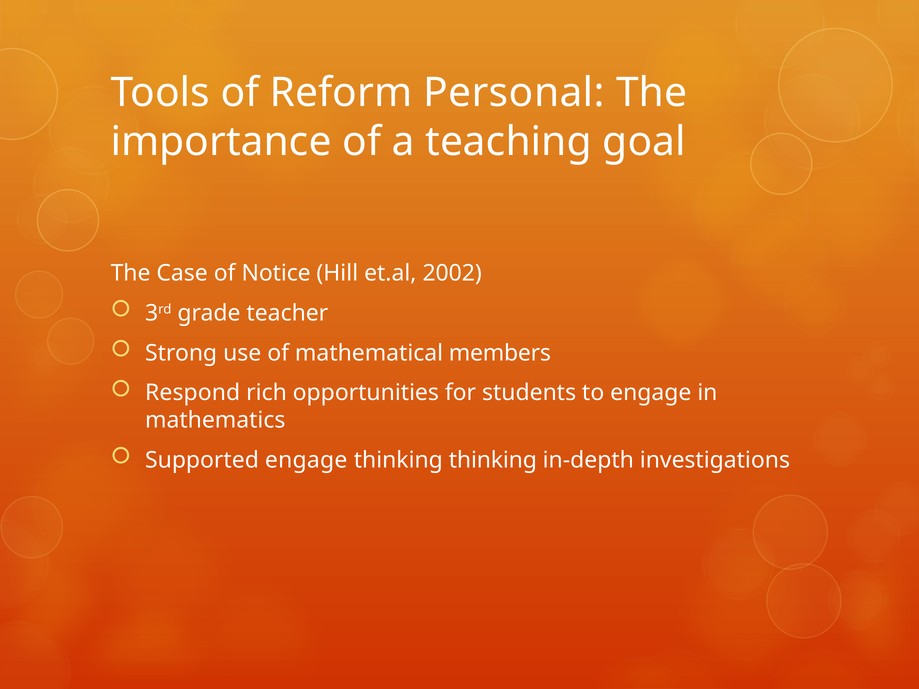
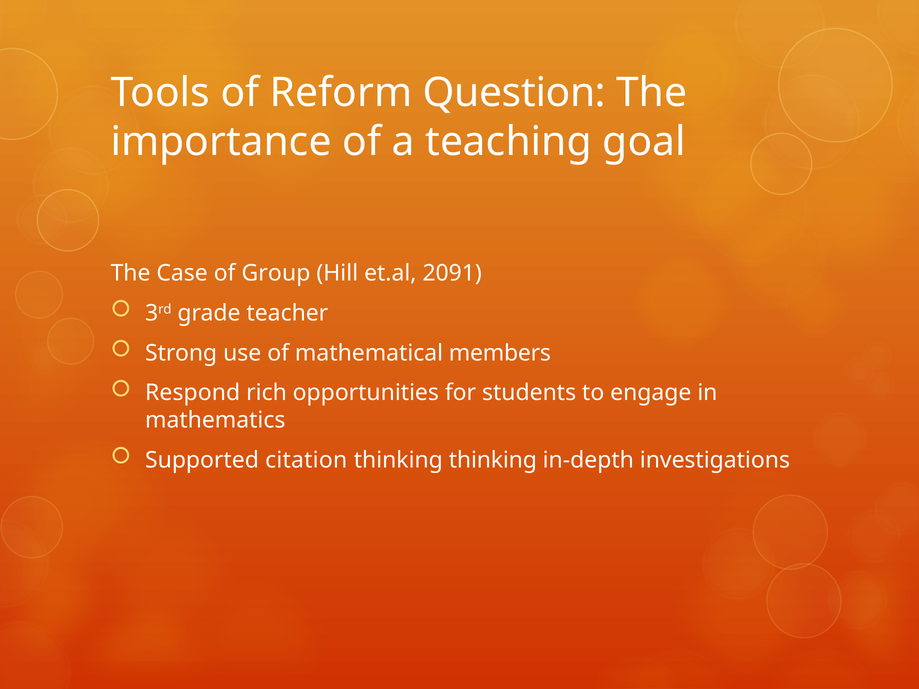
Personal: Personal -> Question (514, 93)
Notice: Notice -> Group (276, 273)
2002: 2002 -> 2091 (452, 273)
Supported engage: engage -> citation (306, 460)
